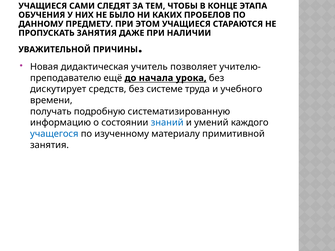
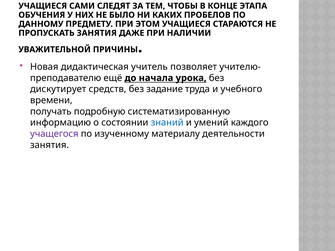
системе: системе -> задание (165, 89)
учащегося colour: blue -> purple (54, 134)
примитивной: примитивной -> деятельности (233, 134)
